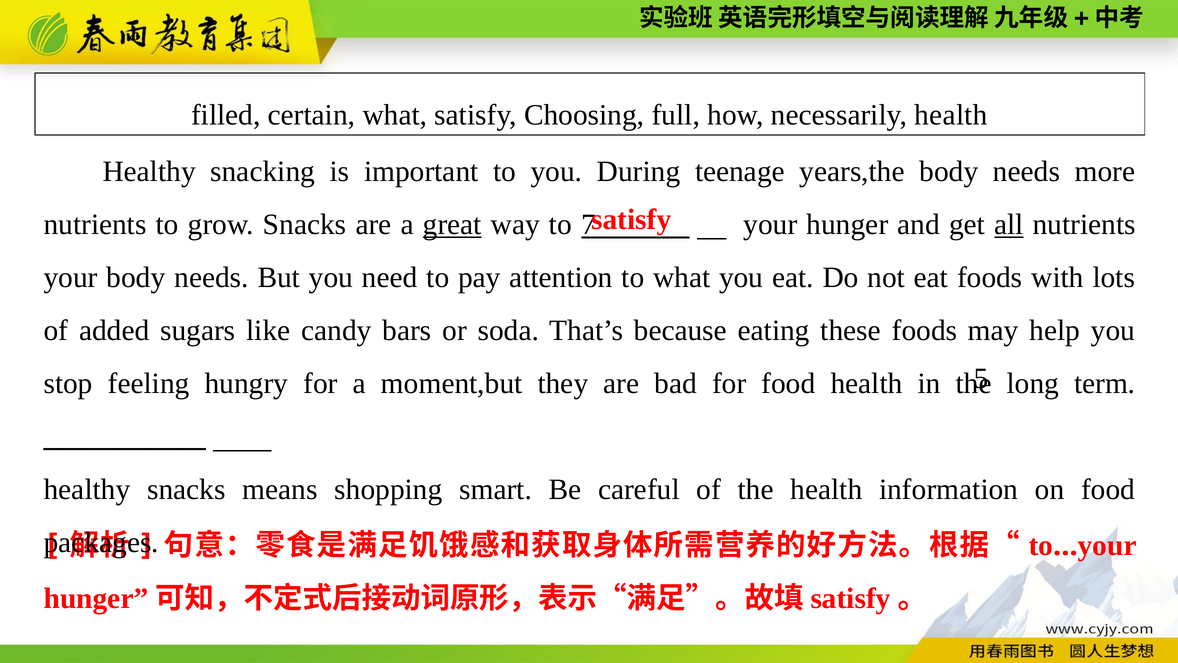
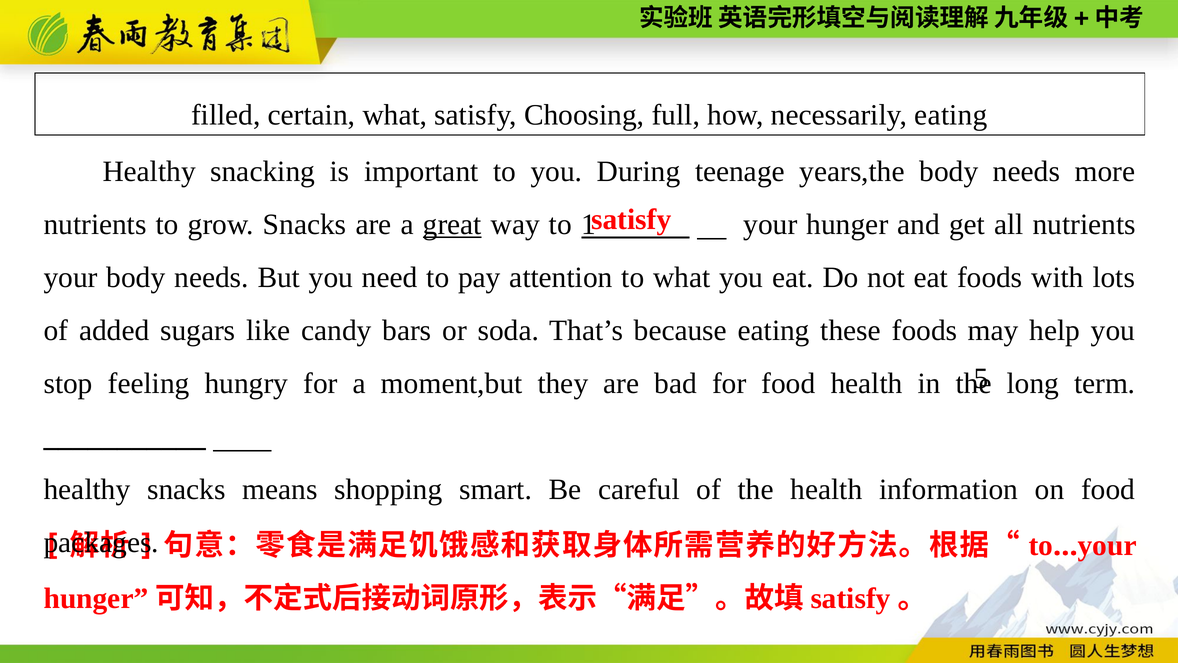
necessarily health: health -> eating (951, 115)
7: 7 -> 1 (589, 224)
all underline: present -> none (1009, 224)
